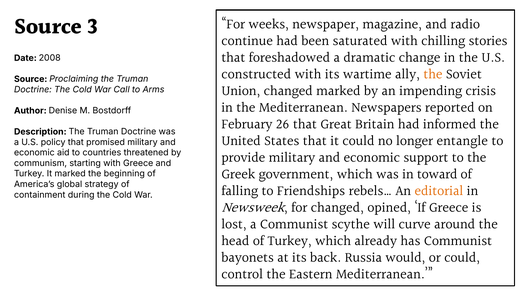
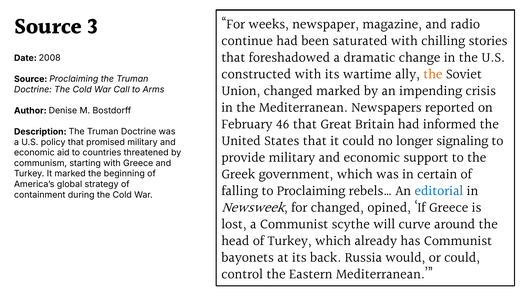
26: 26 -> 46 (283, 125)
entangle: entangle -> signaling (462, 141)
toward: toward -> certain (437, 175)
to Friendships: Friendships -> Proclaiming (311, 191)
editorial colour: orange -> blue (439, 191)
